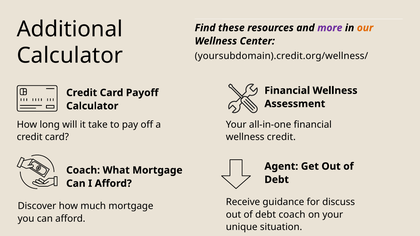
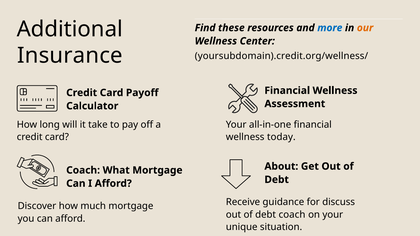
more colour: purple -> blue (330, 28)
Calculator: Calculator -> Insurance (70, 56)
wellness credit: credit -> today (281, 137)
Agent: Agent -> About (281, 166)
